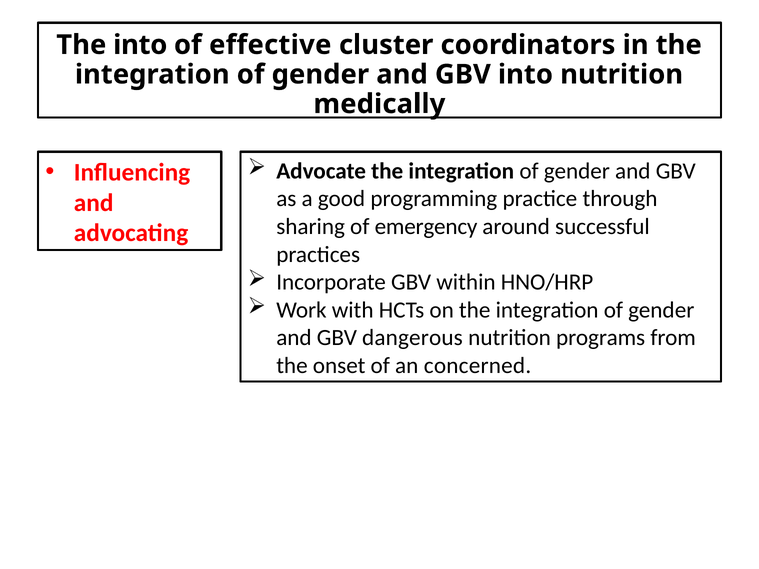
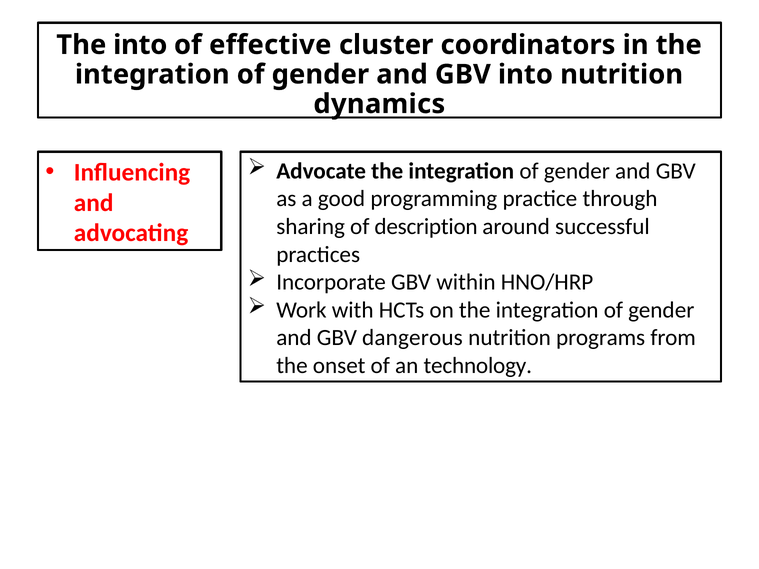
medically: medically -> dynamics (379, 104)
emergency: emergency -> description (426, 227)
concerned: concerned -> technology (478, 366)
